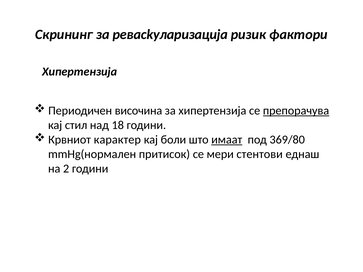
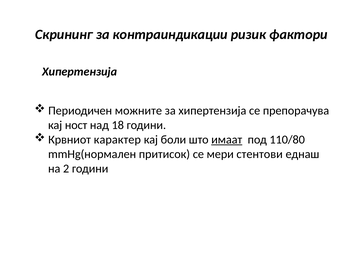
ревасkуларизација: ревасkуларизација -> контраиндикации (170, 35)
височина: височина -> можните (138, 111)
препорачува underline: present -> none (296, 111)
стил: стил -> ност (76, 125)
369/80: 369/80 -> 110/80 (287, 140)
